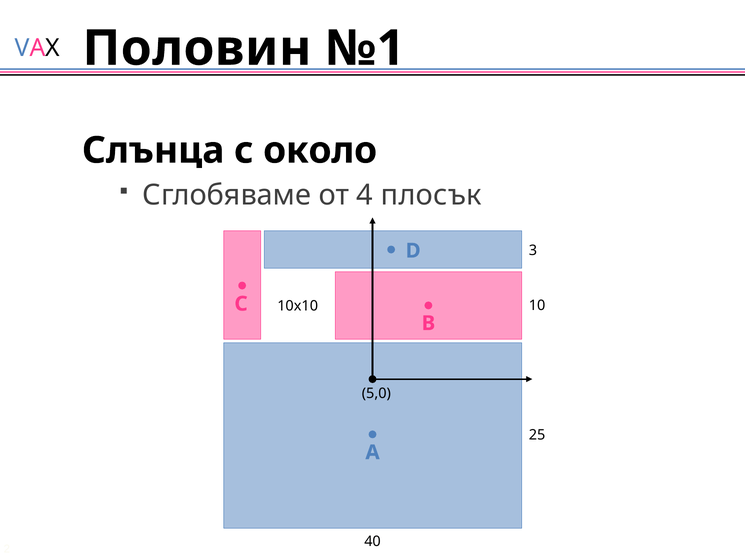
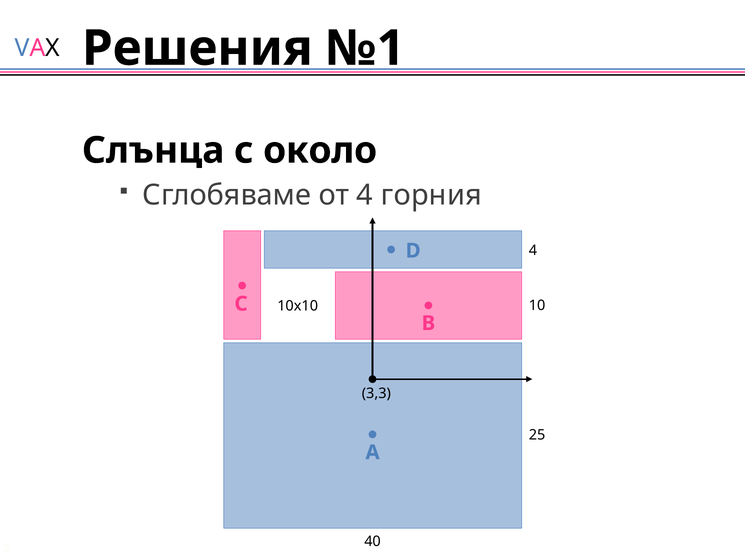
Половин: Половин -> Решения (197, 48)
плосък: плосък -> горния (431, 195)
D 3: 3 -> 4 (533, 250)
5,0: 5,0 -> 3,3 (376, 393)
